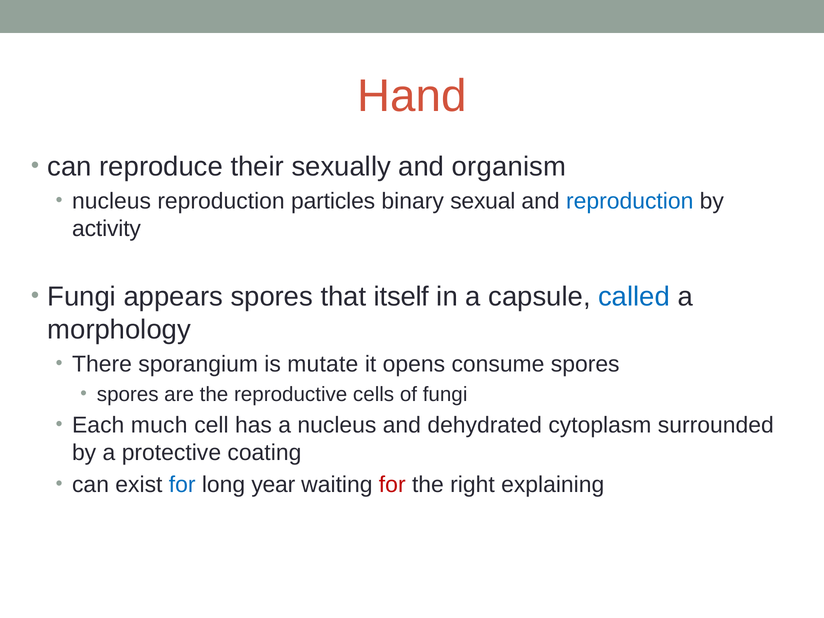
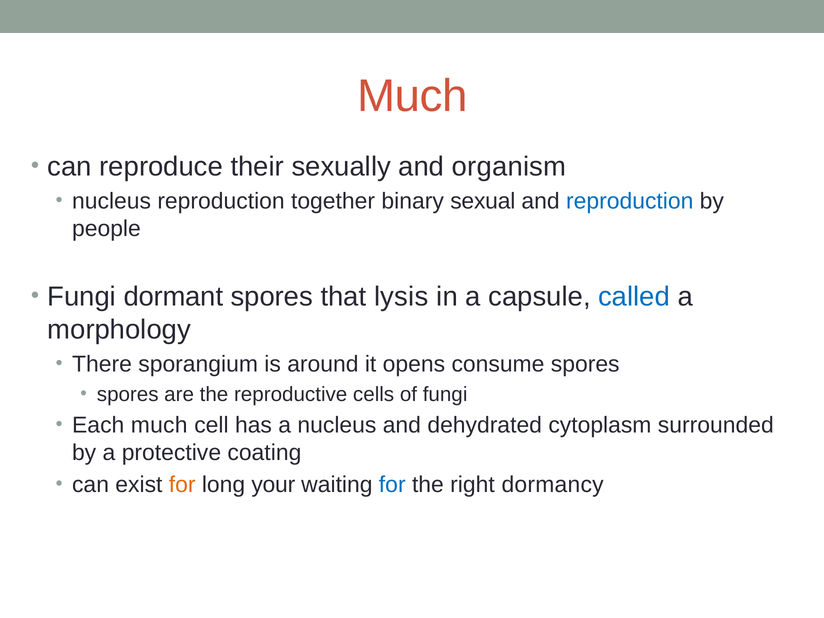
Hand: Hand -> Much (412, 96)
particles: particles -> together (333, 201)
activity: activity -> people (106, 229)
appears: appears -> dormant (173, 297)
itself: itself -> lysis (401, 297)
mutate: mutate -> around (323, 364)
for colour: blue -> orange (182, 485)
year: year -> your (273, 485)
for colour: red -> blue (392, 485)
explaining: explaining -> dormancy (553, 485)
